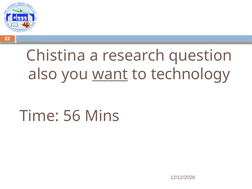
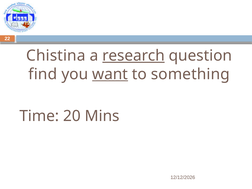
research underline: none -> present (134, 56)
also: also -> find (43, 74)
technology: technology -> something (190, 74)
56: 56 -> 20 (72, 116)
